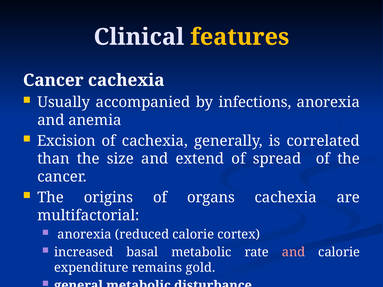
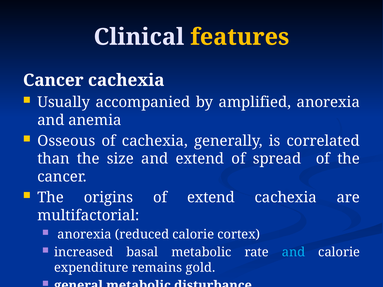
infections: infections -> amplified (255, 102)
Excision: Excision -> Osseous (66, 141)
of organs: organs -> extend (211, 198)
and colour: pink -> light blue (294, 252)
